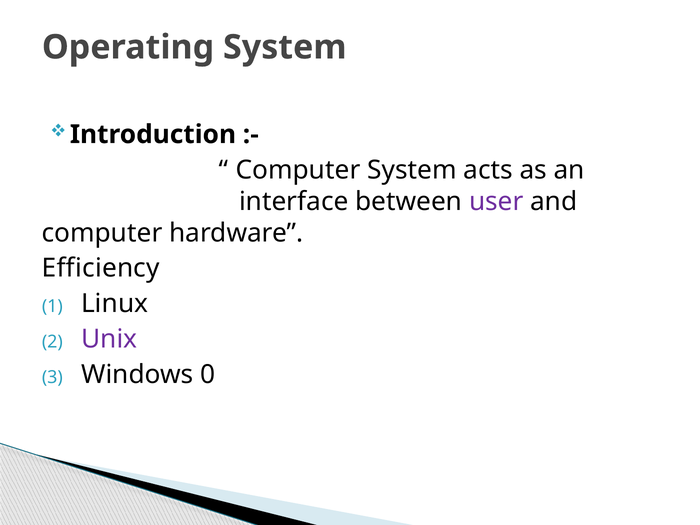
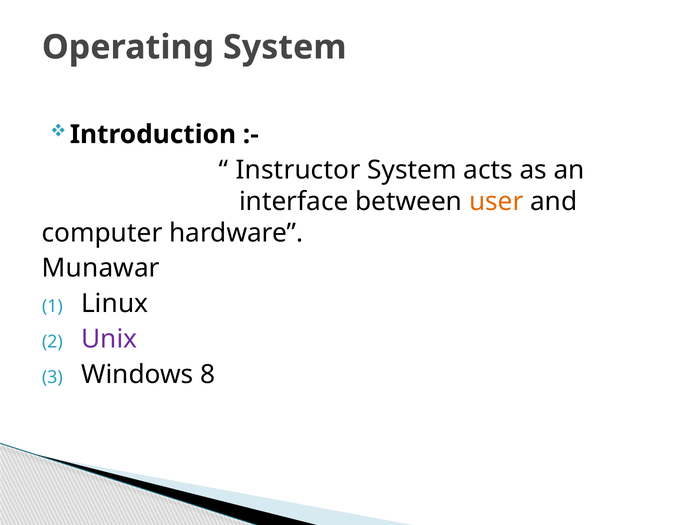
Computer: Computer -> Instructor (298, 170)
user colour: purple -> orange (496, 201)
Efficiency: Efficiency -> Munawar (101, 268)
0: 0 -> 8 (208, 375)
